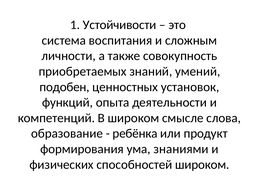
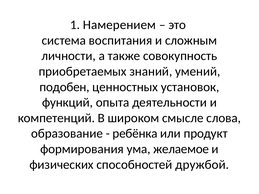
Устойчивости: Устойчивости -> Намерением (119, 25)
знаниями: знаниями -> желаемое (181, 149)
способностей широком: широком -> дружбой (202, 165)
